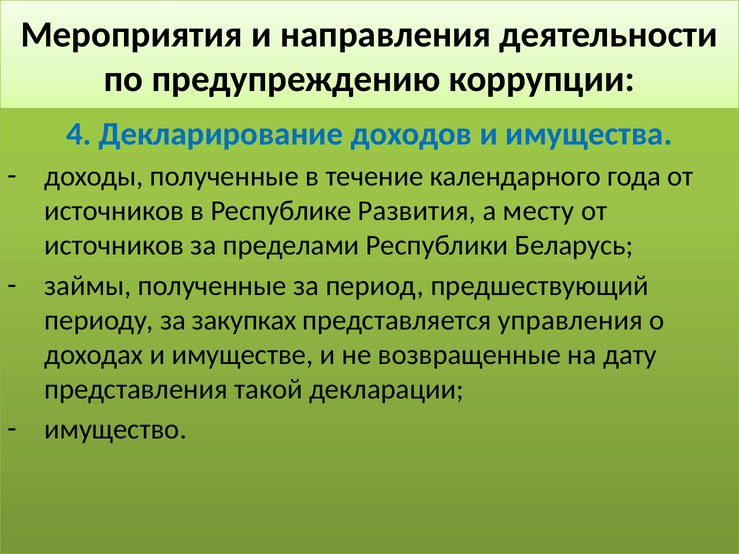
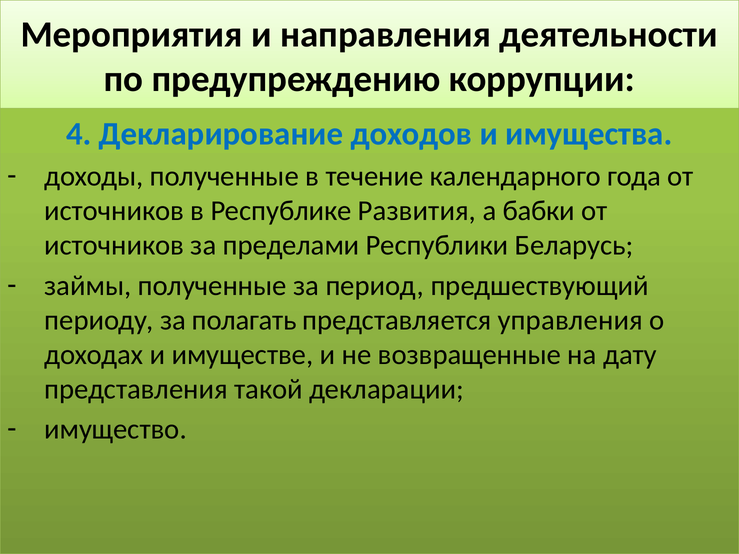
месту: месту -> бабки (539, 211)
закупках: закупках -> полагать (244, 320)
